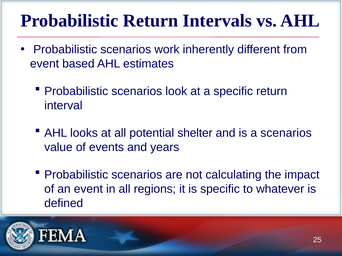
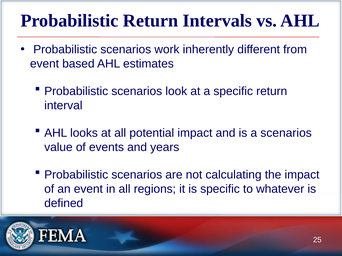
potential shelter: shelter -> impact (195, 133)
